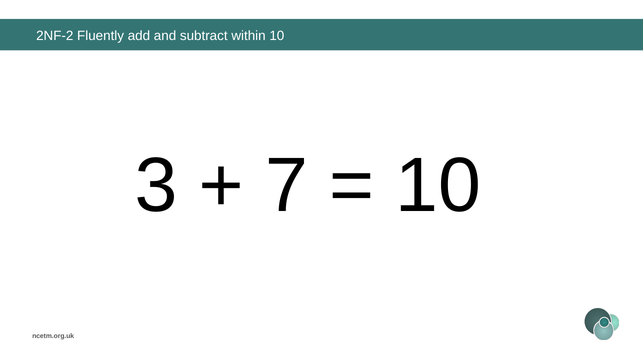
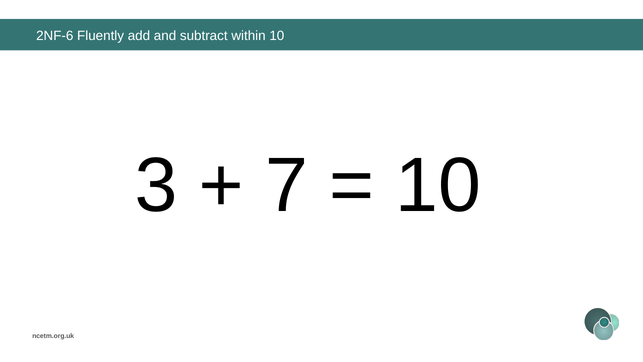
2NF-2: 2NF-2 -> 2NF-6 (55, 36)
